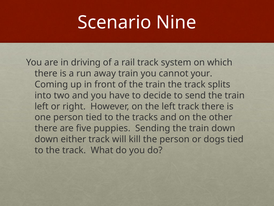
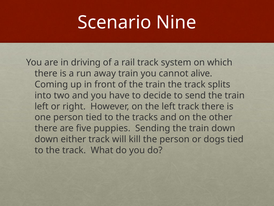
your: your -> alive (201, 73)
